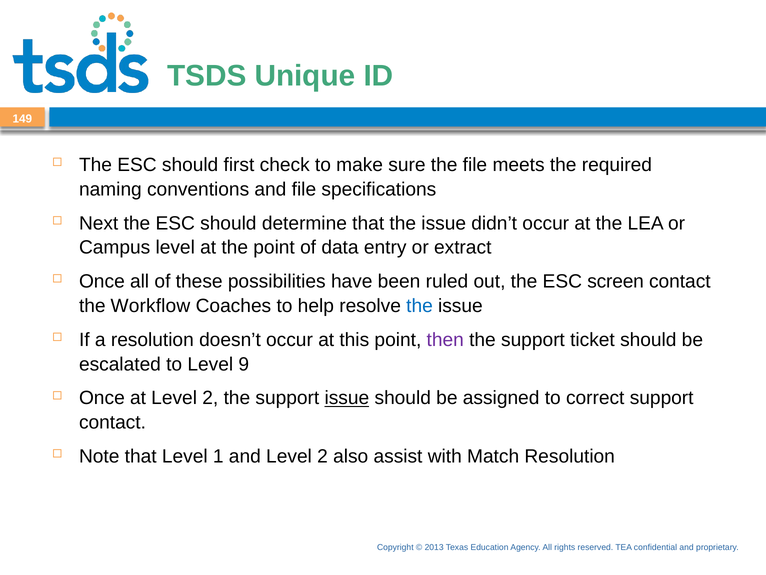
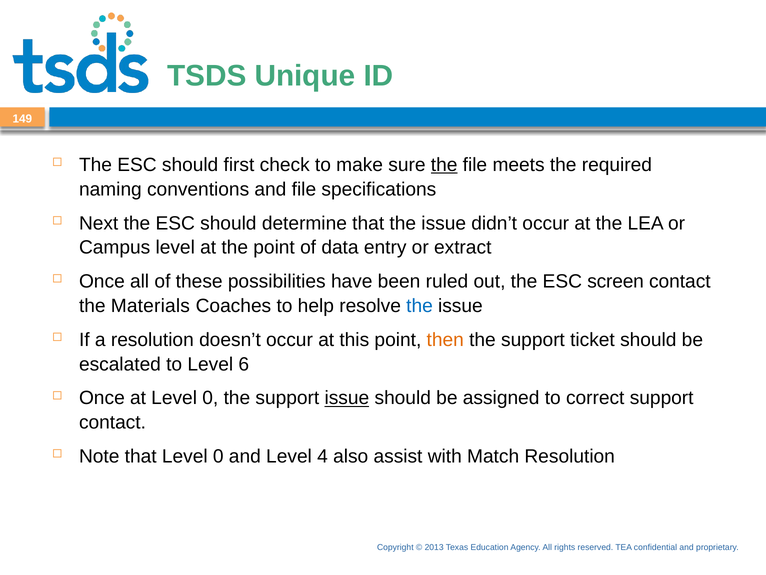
the underline: none -> present (444, 165)
Workflow: Workflow -> Materials (150, 306)
then colour: purple -> orange (445, 340)
9: 9 -> 6 (244, 364)
at Level 2: 2 -> 0 (210, 398)
that Level 1: 1 -> 0 (218, 456)
and Level 2: 2 -> 4 (322, 456)
